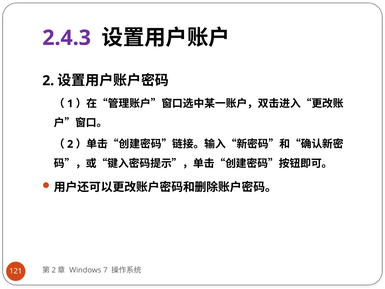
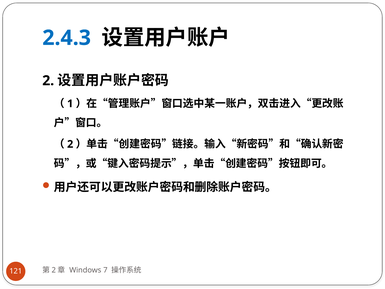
2.4.3 colour: purple -> blue (67, 38)
